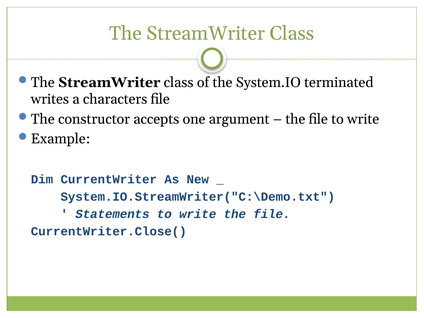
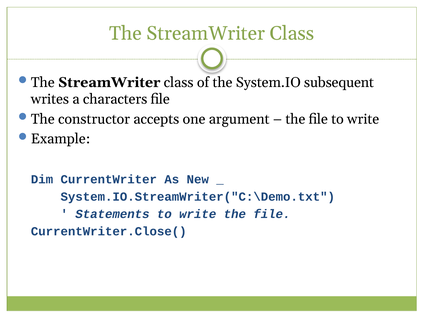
terminated: terminated -> subsequent (339, 82)
